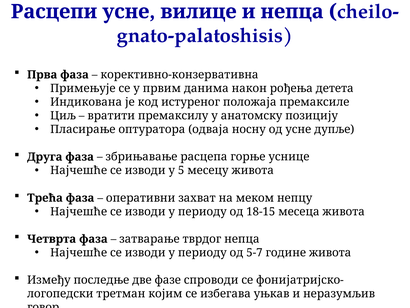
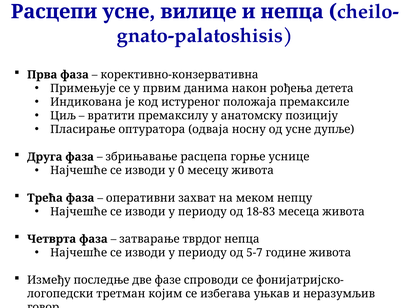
5: 5 -> 0 (181, 170)
18-15: 18-15 -> 18-83 (261, 211)
